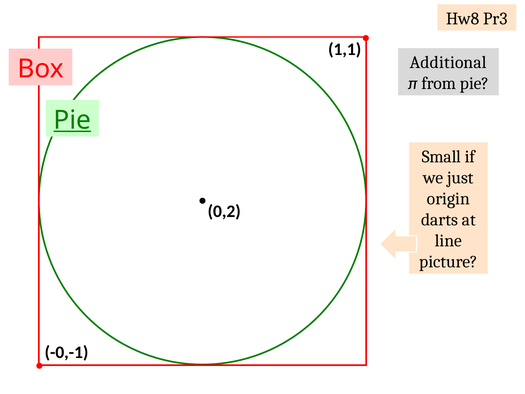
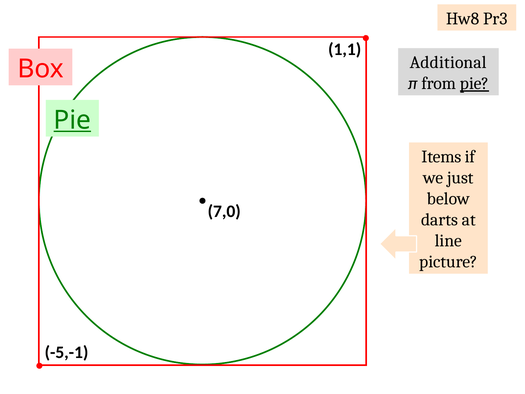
pie underline: none -> present (474, 83)
Small: Small -> Items (441, 157)
origin: origin -> below (448, 199)
0,2: 0,2 -> 7,0 (224, 211)
-0,-1: -0,-1 -> -5,-1 (66, 352)
